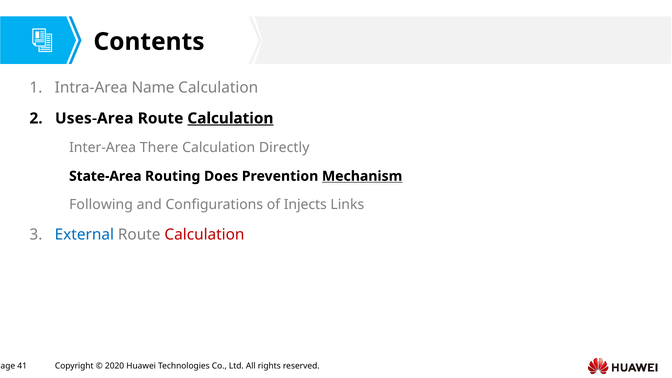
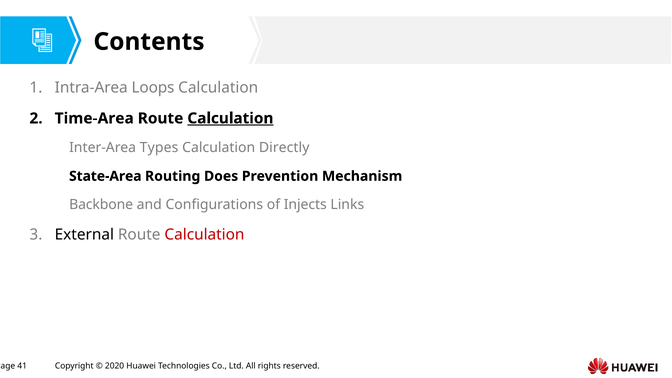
Name: Name -> Loops (153, 88)
Uses-Area: Uses-Area -> Time-Area (94, 118)
There: There -> Types (159, 148)
Mechanism underline: present -> none (362, 176)
Following: Following -> Backbone (101, 205)
External colour: blue -> black (84, 234)
